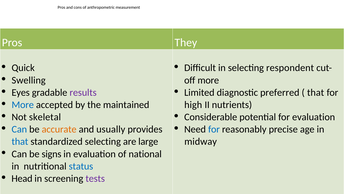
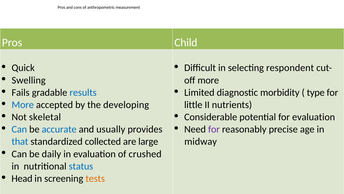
They: They -> Child (186, 42)
Eyes: Eyes -> Fails (21, 92)
results colour: purple -> blue (83, 92)
preferred: preferred -> morbidity (280, 92)
that: that -> type (316, 92)
maintained: maintained -> developing (126, 105)
high: high -> little (193, 105)
accurate colour: orange -> blue (59, 129)
for colour: blue -> purple (214, 129)
standardized selecting: selecting -> collected (103, 141)
signs: signs -> daily (51, 154)
national: national -> crushed (145, 154)
tests colour: purple -> orange (95, 178)
